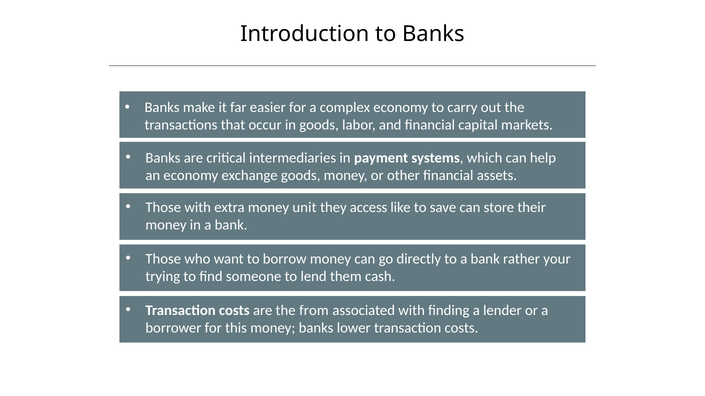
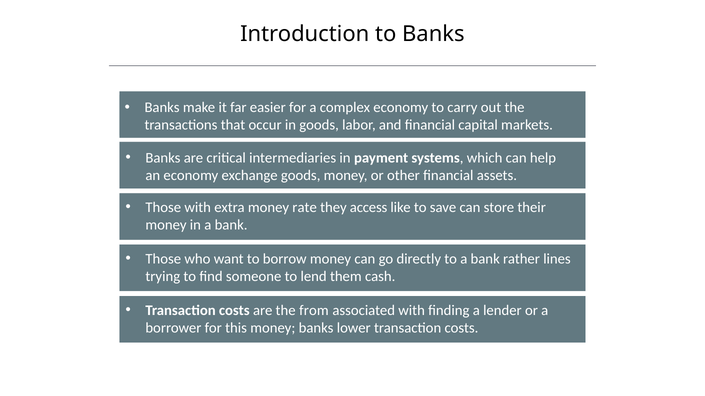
unit: unit -> rate (305, 208)
your: your -> lines (557, 259)
